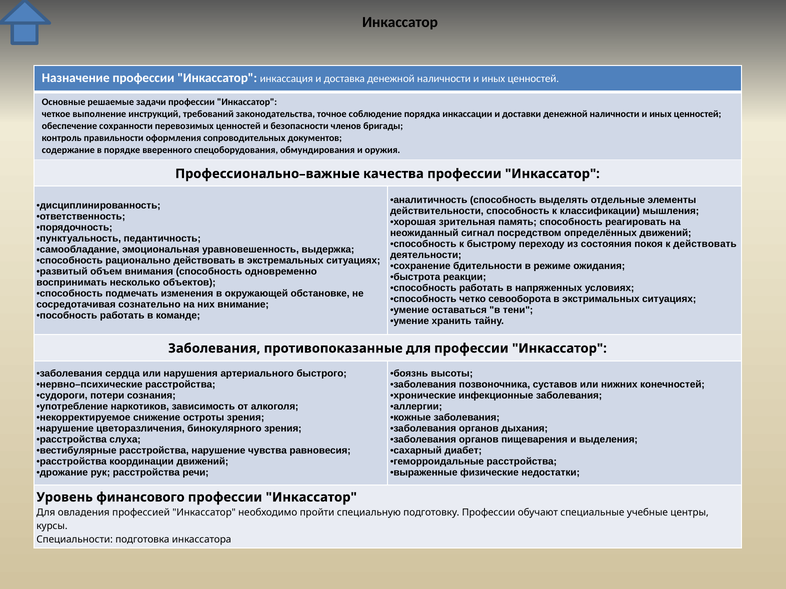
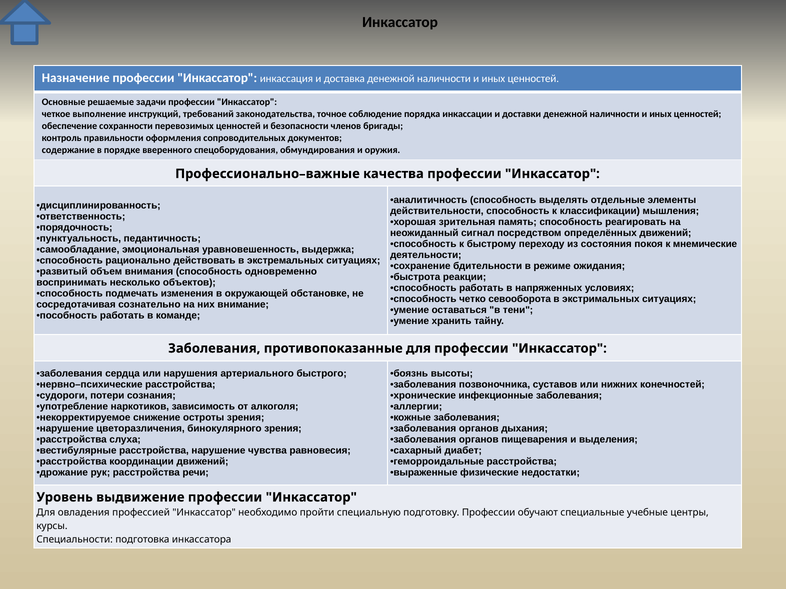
к действовать: действовать -> мнемические (705, 244)
финансового: финансового -> выдвижение (140, 498)
